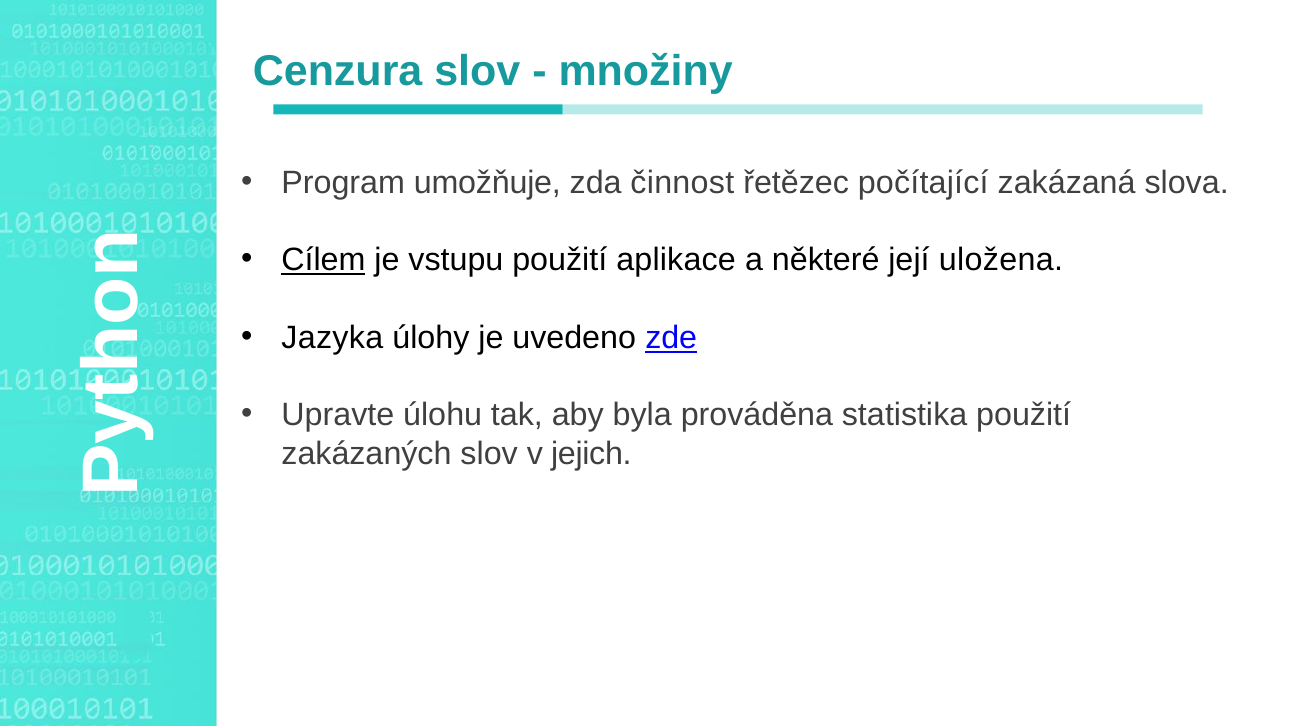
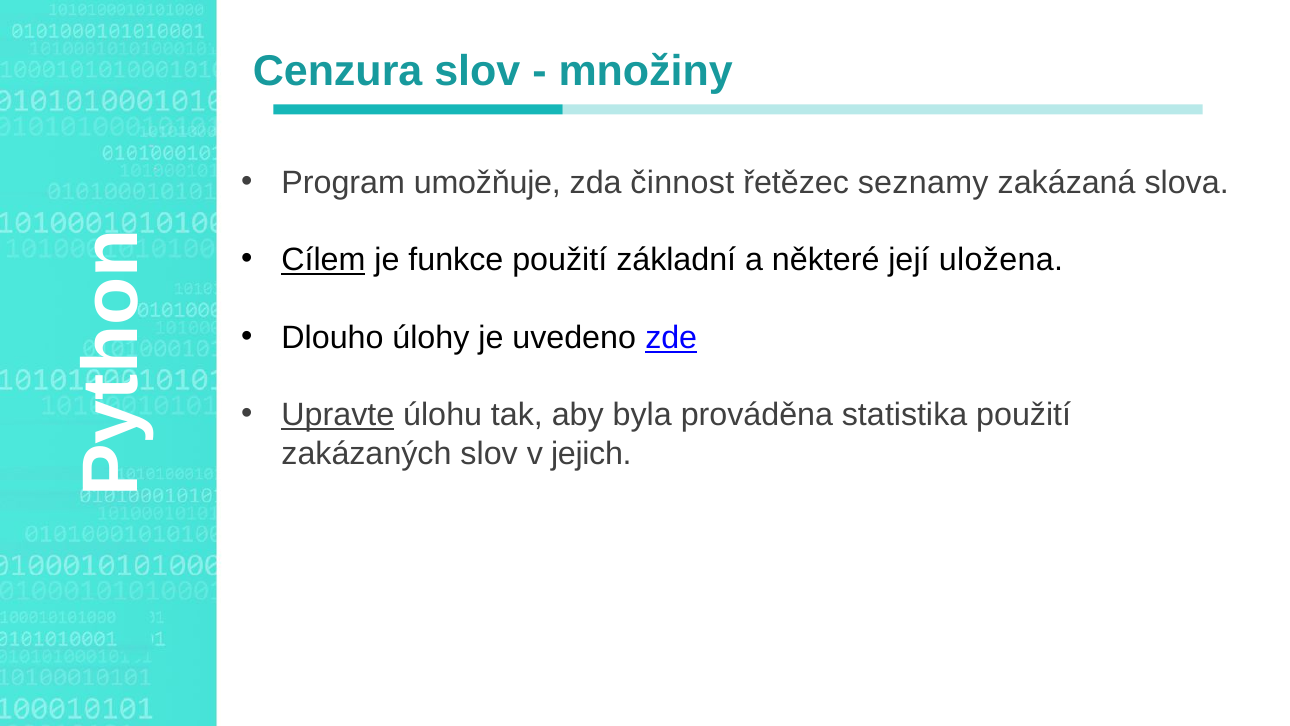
počítající: počítající -> seznamy (923, 182)
vstupu: vstupu -> funkce (456, 260)
aplikace: aplikace -> základní (676, 260)
Jazyka: Jazyka -> Dlouho (332, 337)
Upravte underline: none -> present (338, 415)
